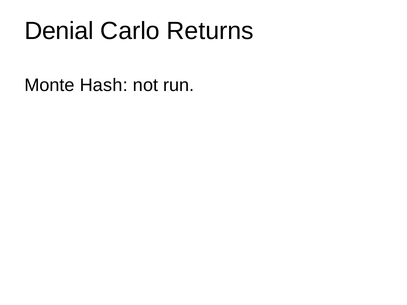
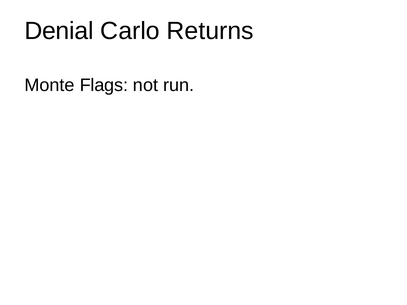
Hash: Hash -> Flags (104, 85)
